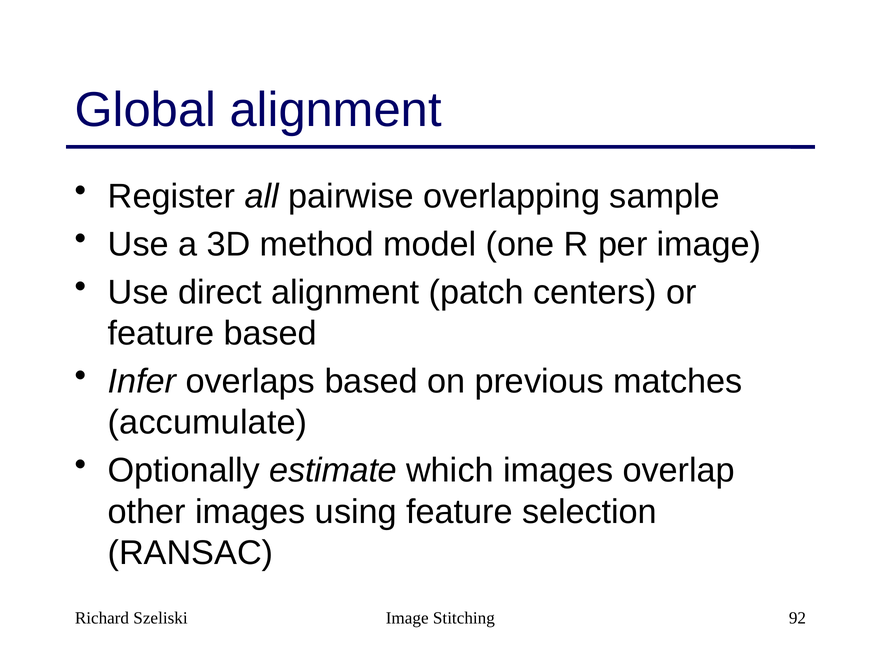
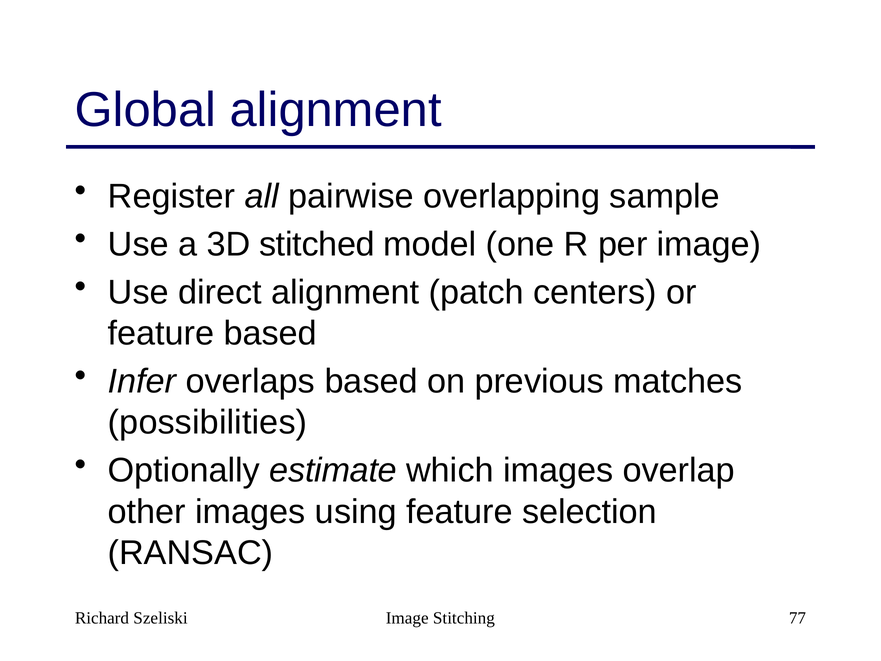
method: method -> stitched (317, 244)
accumulate: accumulate -> possibilities (208, 422)
92: 92 -> 77 (798, 618)
